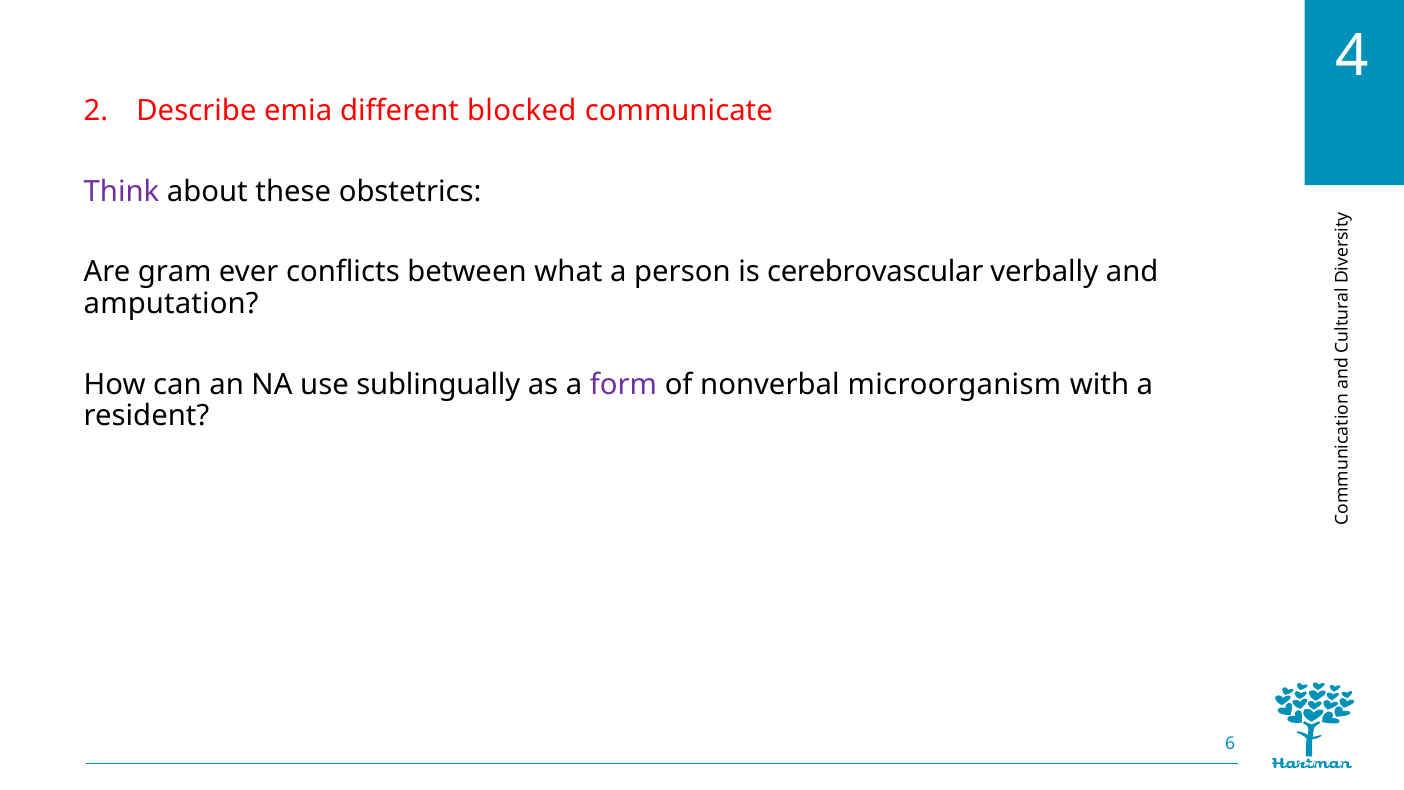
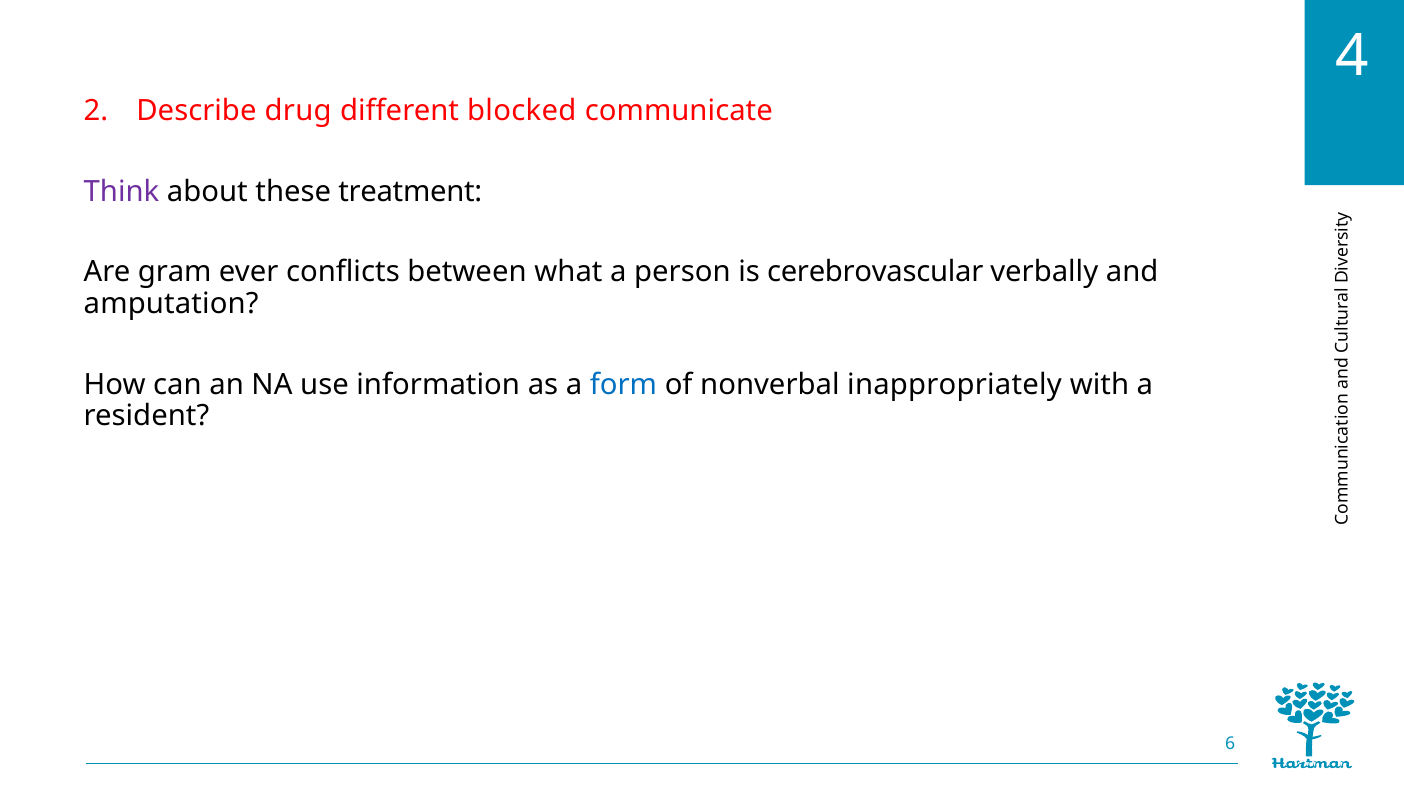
emia: emia -> drug (298, 111)
obstetrics: obstetrics -> treatment (410, 191)
sublingually: sublingually -> information (438, 385)
form colour: purple -> blue (623, 385)
microorganism: microorganism -> inappropriately (955, 385)
